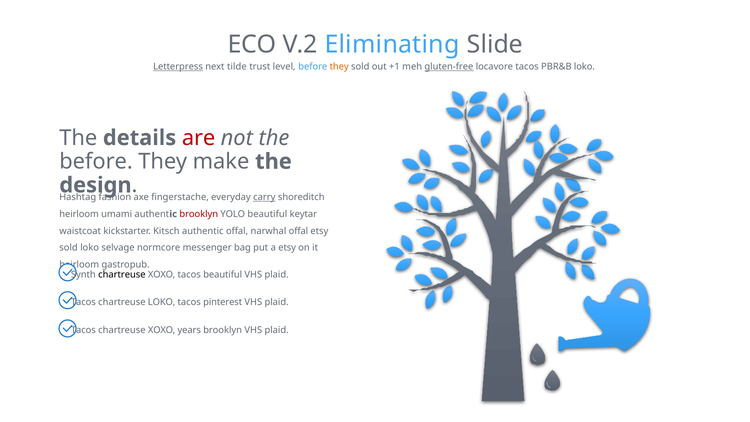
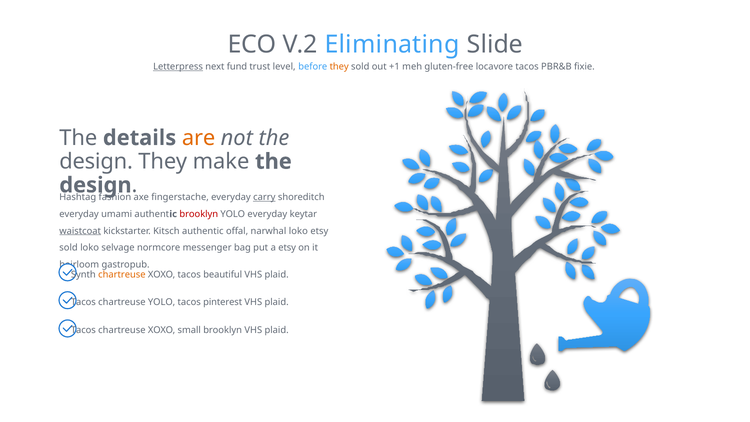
tilde: tilde -> fund (237, 67)
gluten-free underline: present -> none (449, 67)
PBR&B loko: loko -> fixie (584, 67)
are colour: red -> orange (199, 138)
before: before -> design (96, 161)
heirloom: heirloom -> everyday (79, 214)
YOLO beautiful: beautiful -> everyday (267, 214)
waistcoat underline: none -> present (80, 231)
narwhal offal: offal -> loko (298, 231)
chartreuse colour: black -> orange (122, 274)
chartreuse LOKO: LOKO -> YOLO (162, 302)
years: years -> small (189, 330)
